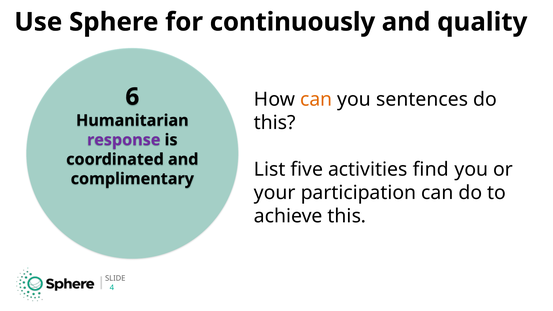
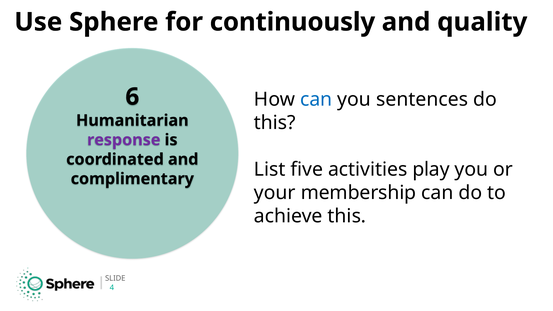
can colour: orange -> blue (316, 100)
find: find -> play (431, 170)
participation: participation -> membership (358, 193)
